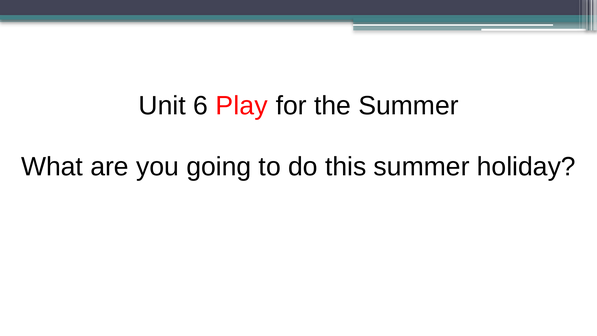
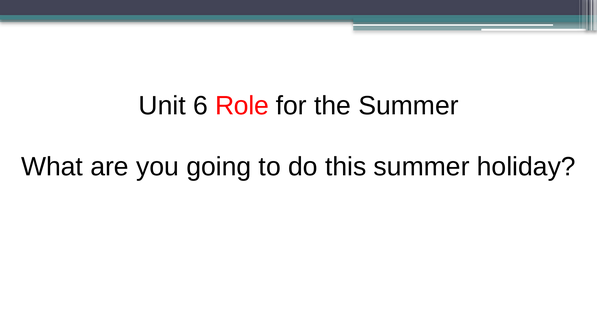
Play: Play -> Role (242, 106)
